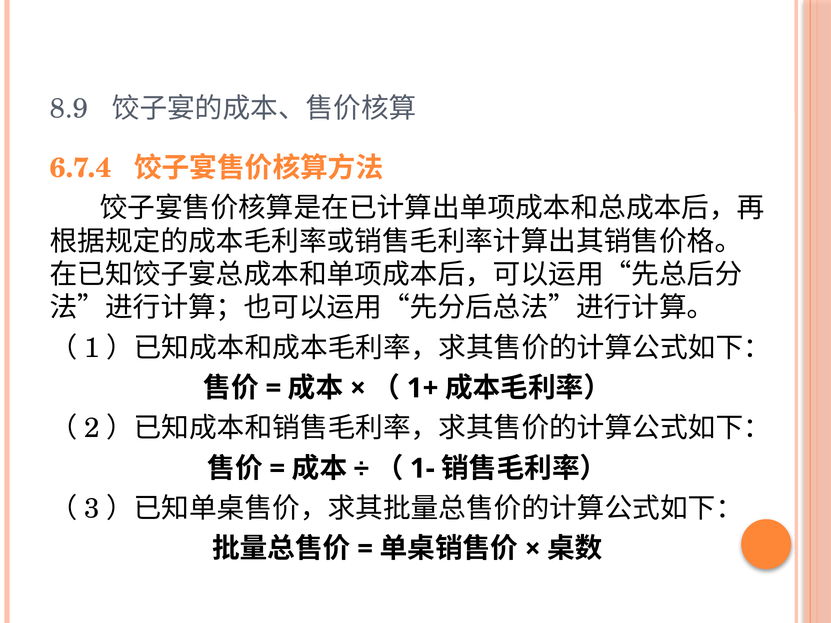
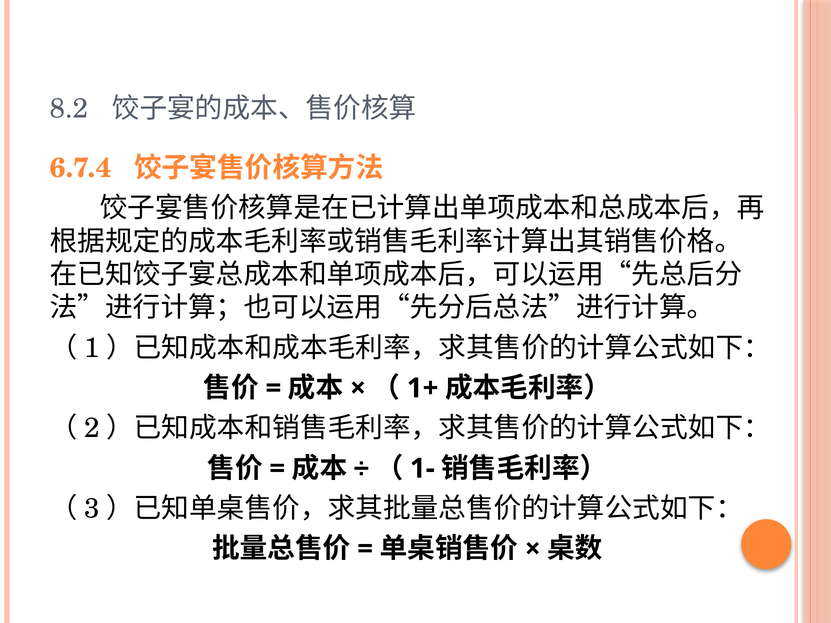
8.9: 8.9 -> 8.2 (69, 109)
